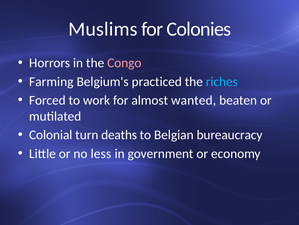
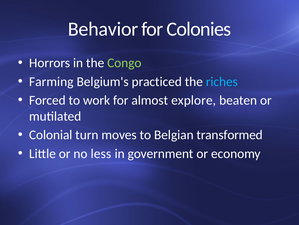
Muslims: Muslims -> Behavior (103, 29)
Congo colour: pink -> light green (124, 63)
wanted: wanted -> explore (194, 100)
deaths: deaths -> moves (119, 135)
bureaucracy: bureaucracy -> transformed (230, 135)
